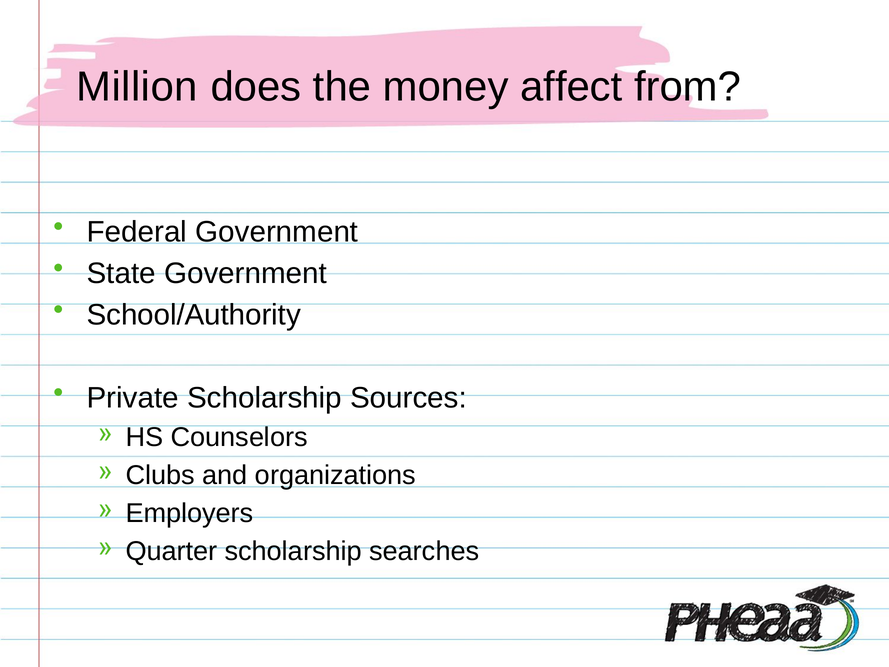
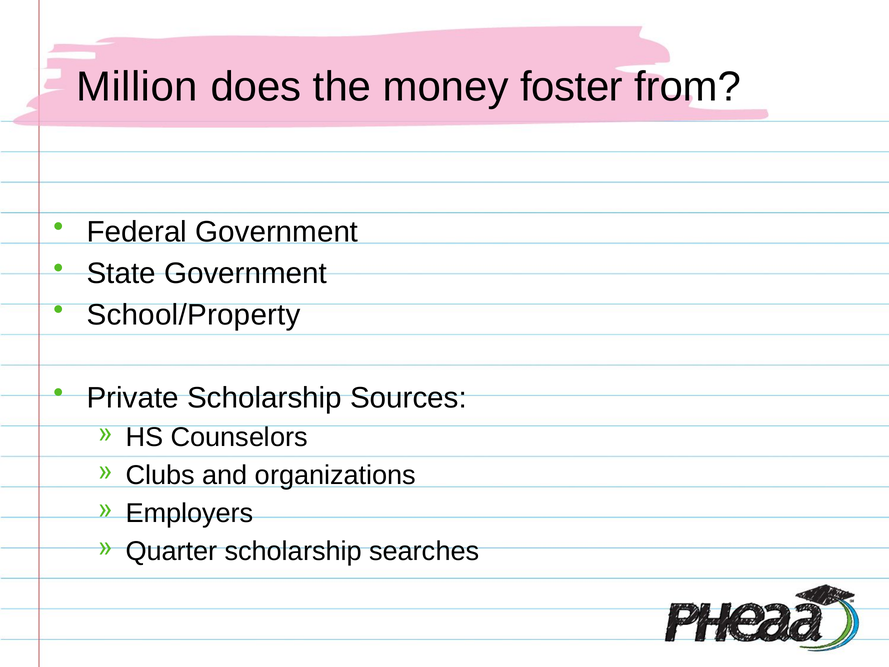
affect: affect -> foster (572, 87)
School/Authority: School/Authority -> School/Property (194, 315)
